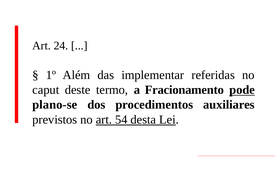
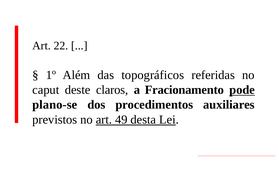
24: 24 -> 22 (61, 46)
implementar: implementar -> topográficos (153, 75)
termo: termo -> claros (112, 90)
54: 54 -> 49 (121, 120)
